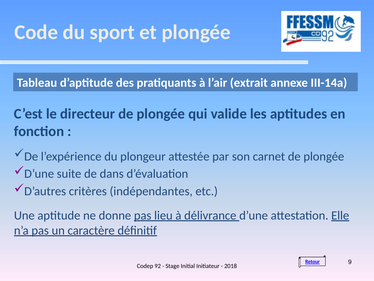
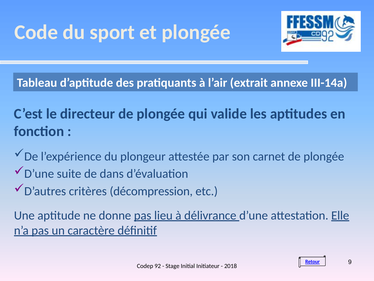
indépendantes: indépendantes -> décompression (151, 191)
